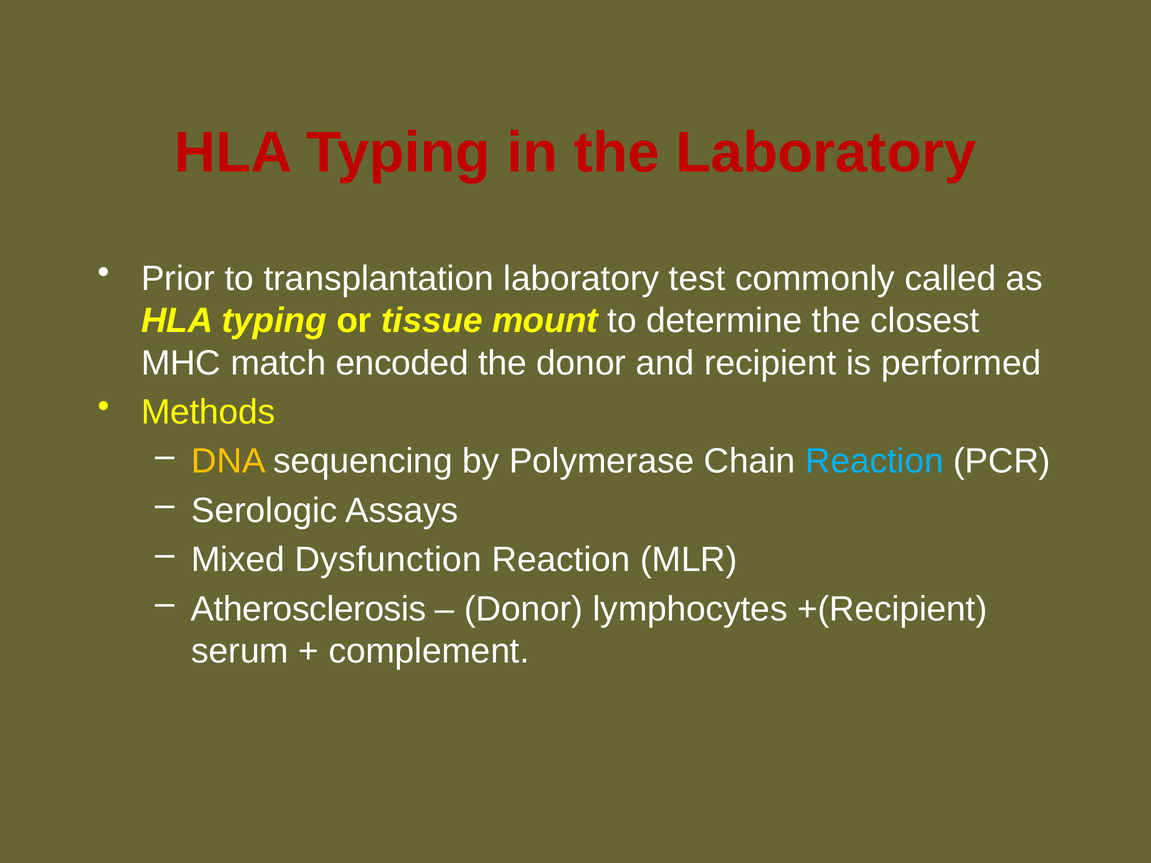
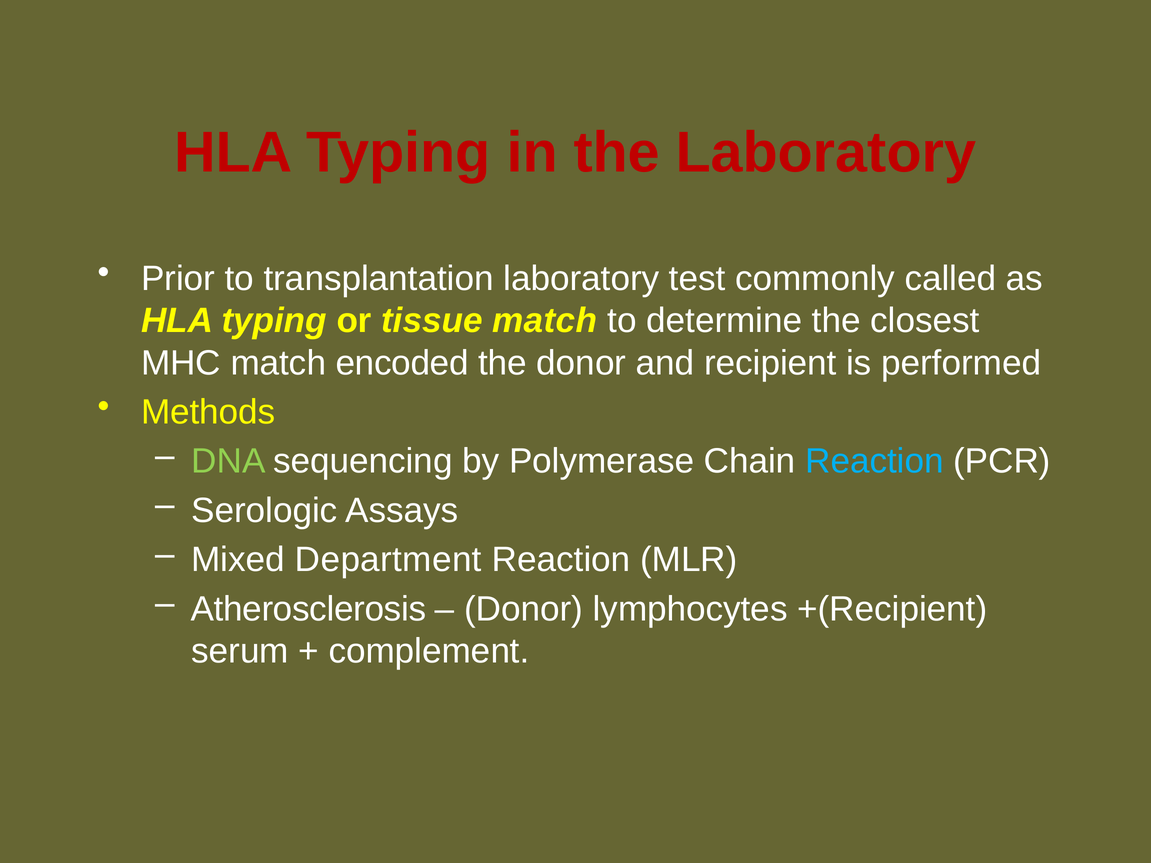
tissue mount: mount -> match (545, 321)
DNA colour: yellow -> light green (228, 461)
Dysfunction: Dysfunction -> Department (388, 560)
